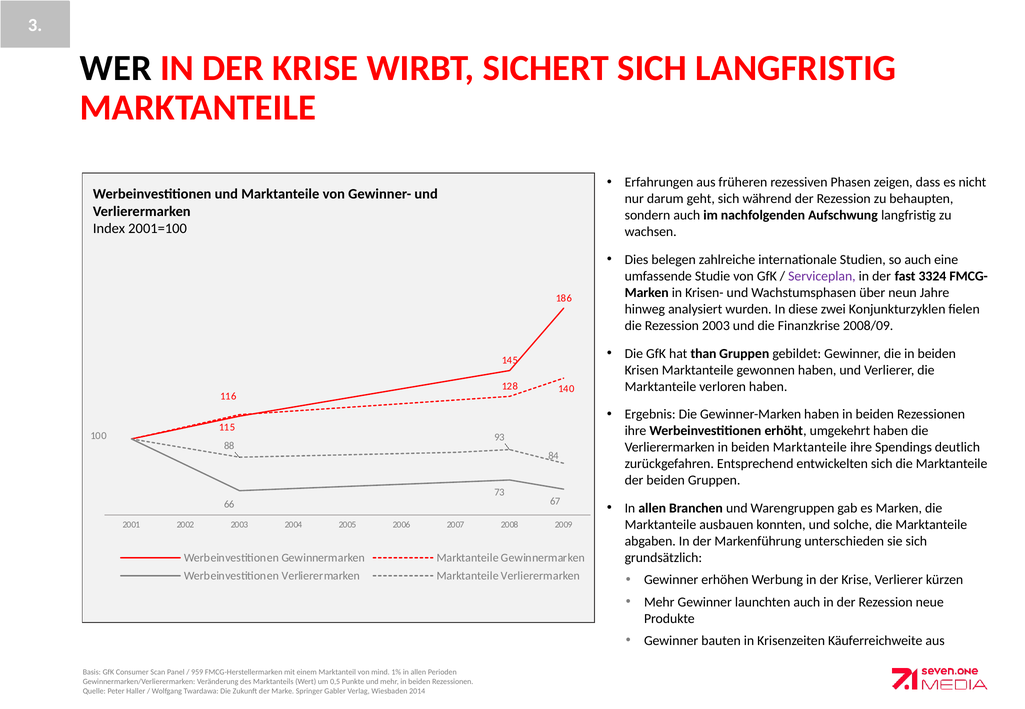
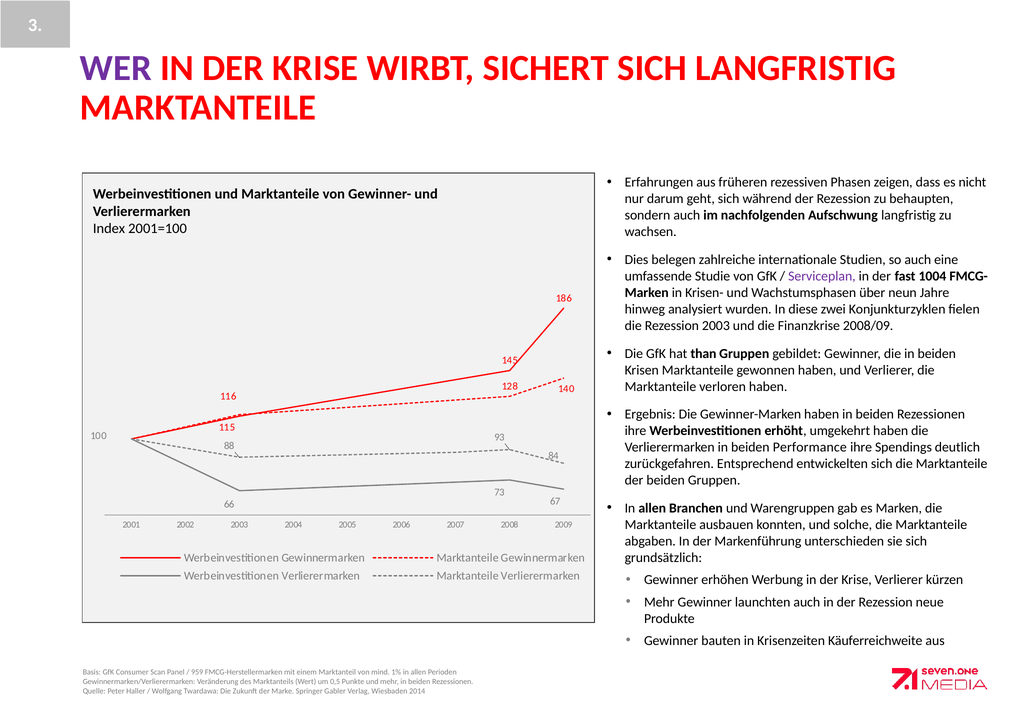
WER colour: black -> purple (116, 68)
3324: 3324 -> 1004 (932, 276)
beiden Marktanteile: Marktanteile -> Performance (810, 448)
